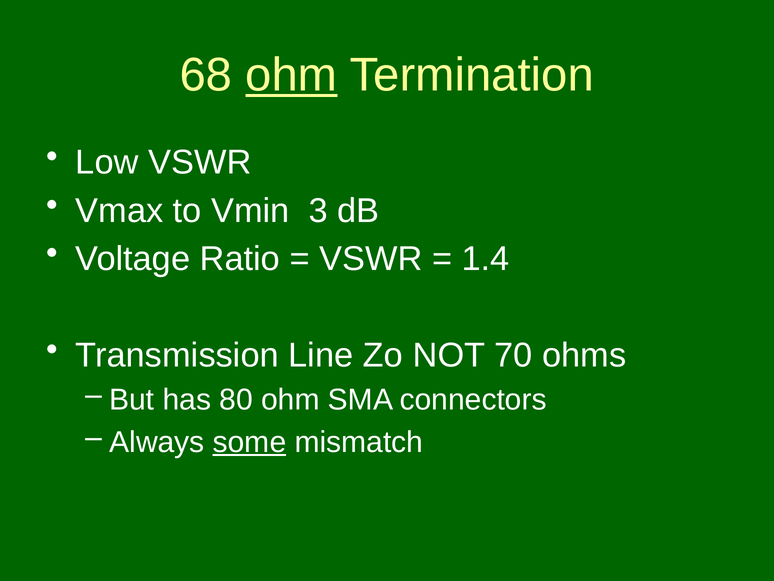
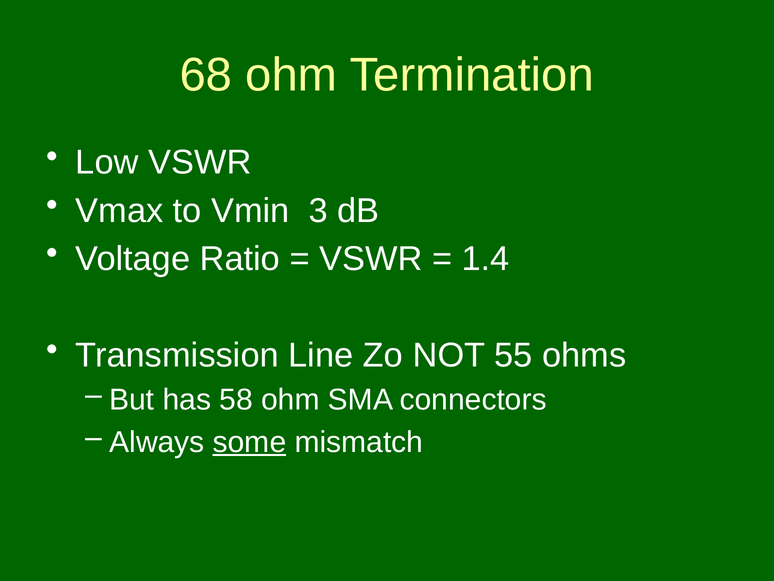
ohm underline: present -> none (291, 75)
70: 70 -> 55 (513, 355)
80: 80 -> 58 (236, 400)
